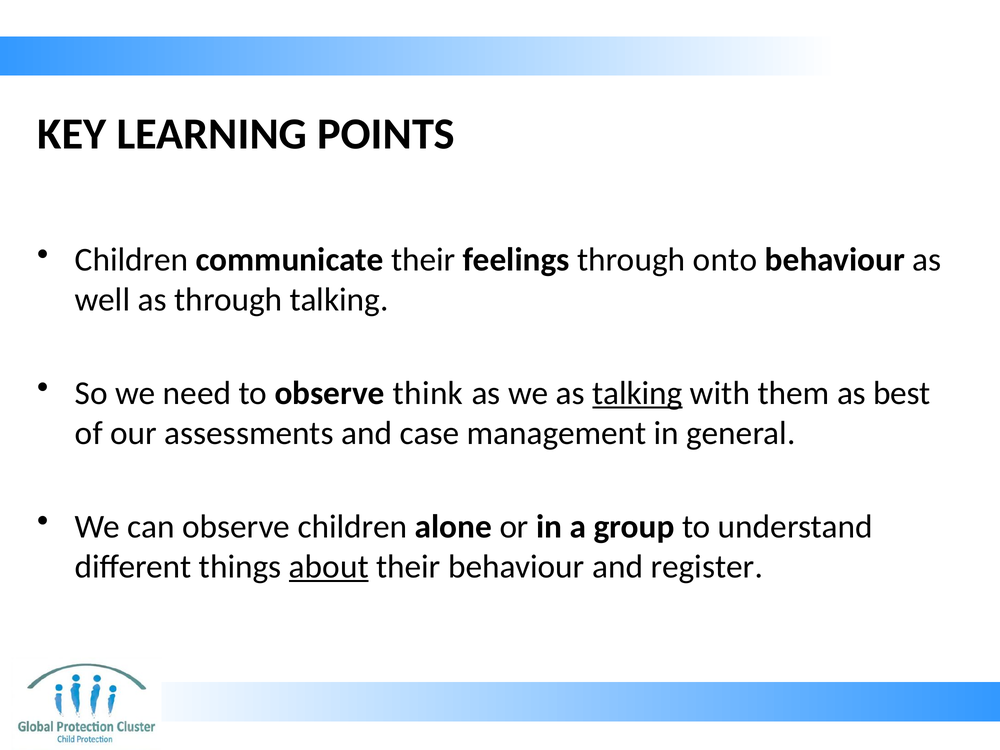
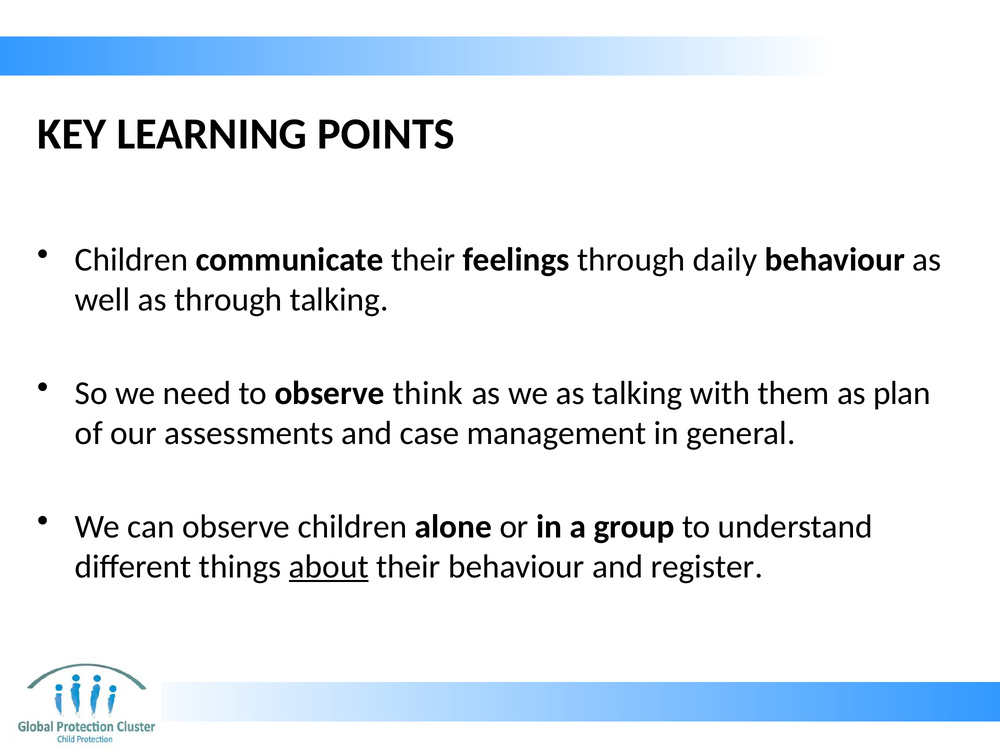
onto: onto -> daily (725, 260)
talking underline: present -> none (637, 393)
best: best -> plan (902, 393)
